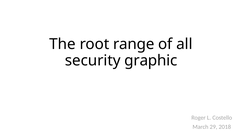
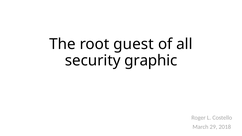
range: range -> guest (134, 44)
